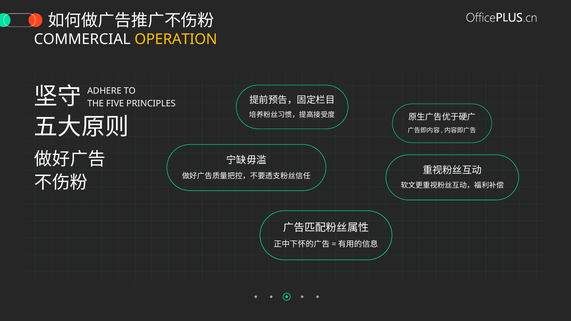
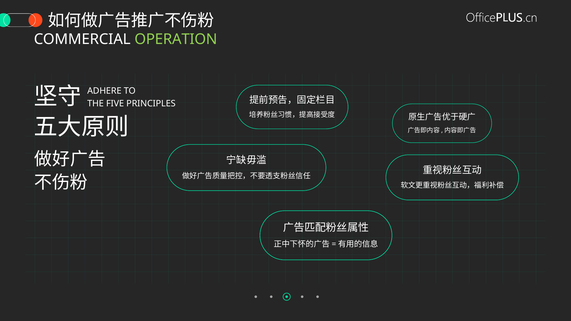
OPERATION colour: yellow -> light green (176, 39)
